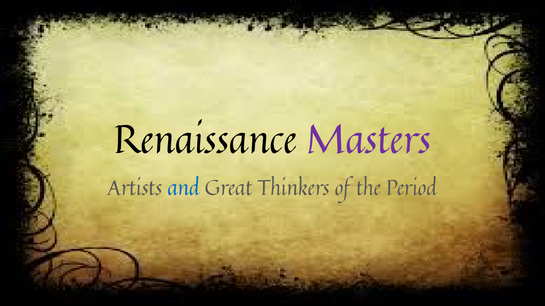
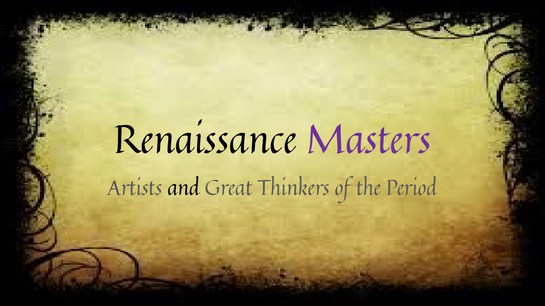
and colour: blue -> black (184, 189)
